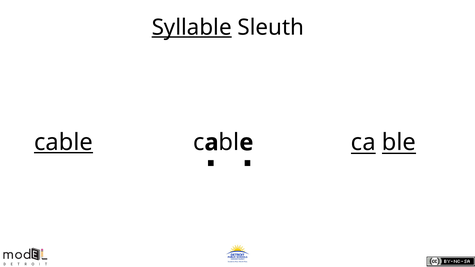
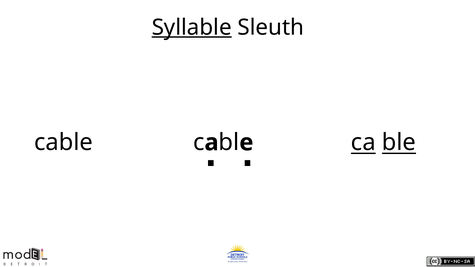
cable underline: present -> none (64, 143)
